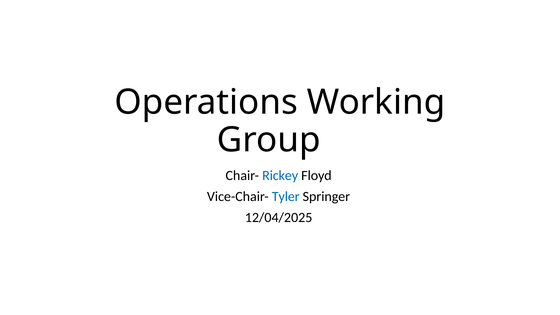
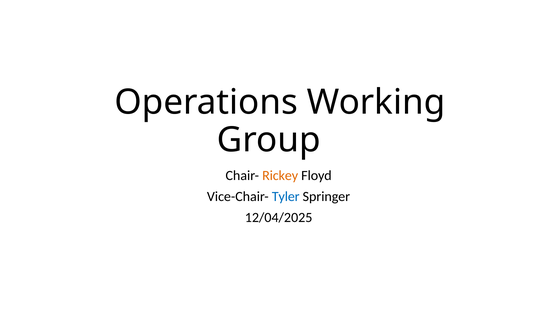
Rickey colour: blue -> orange (280, 175)
